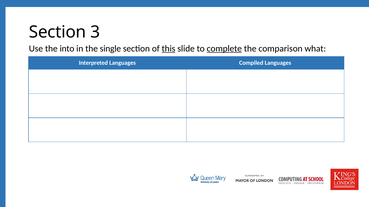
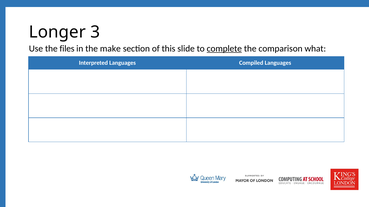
Section: Section -> Longer (57, 32)
into: into -> files (67, 49)
single: single -> make (110, 49)
this underline: present -> none (169, 49)
